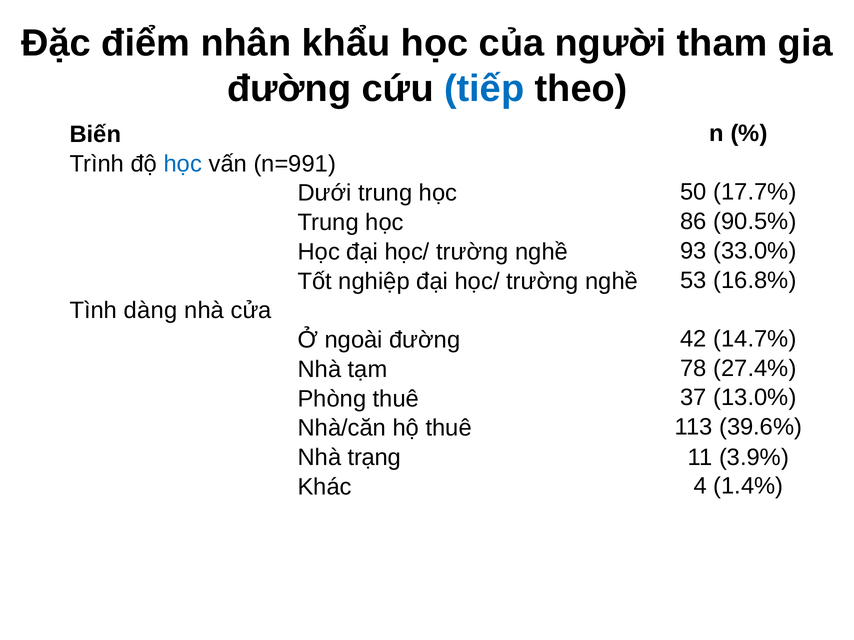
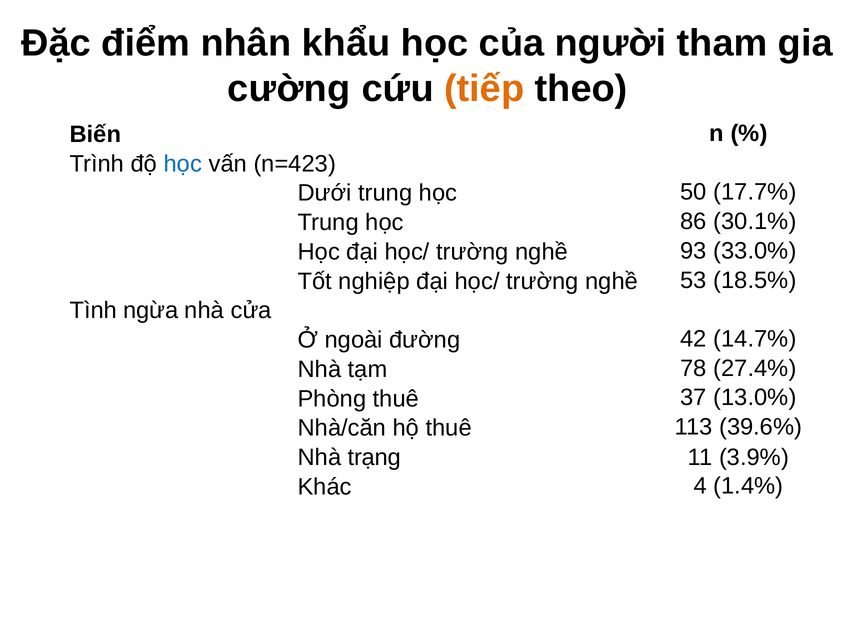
đường: đường -> cường (289, 89)
tiếp colour: blue -> orange (484, 89)
n=991: n=991 -> n=423 (295, 164)
90.5%: 90.5% -> 30.1% (755, 222)
16.8%: 16.8% -> 18.5% (755, 280)
dàng: dàng -> ngừa (151, 311)
